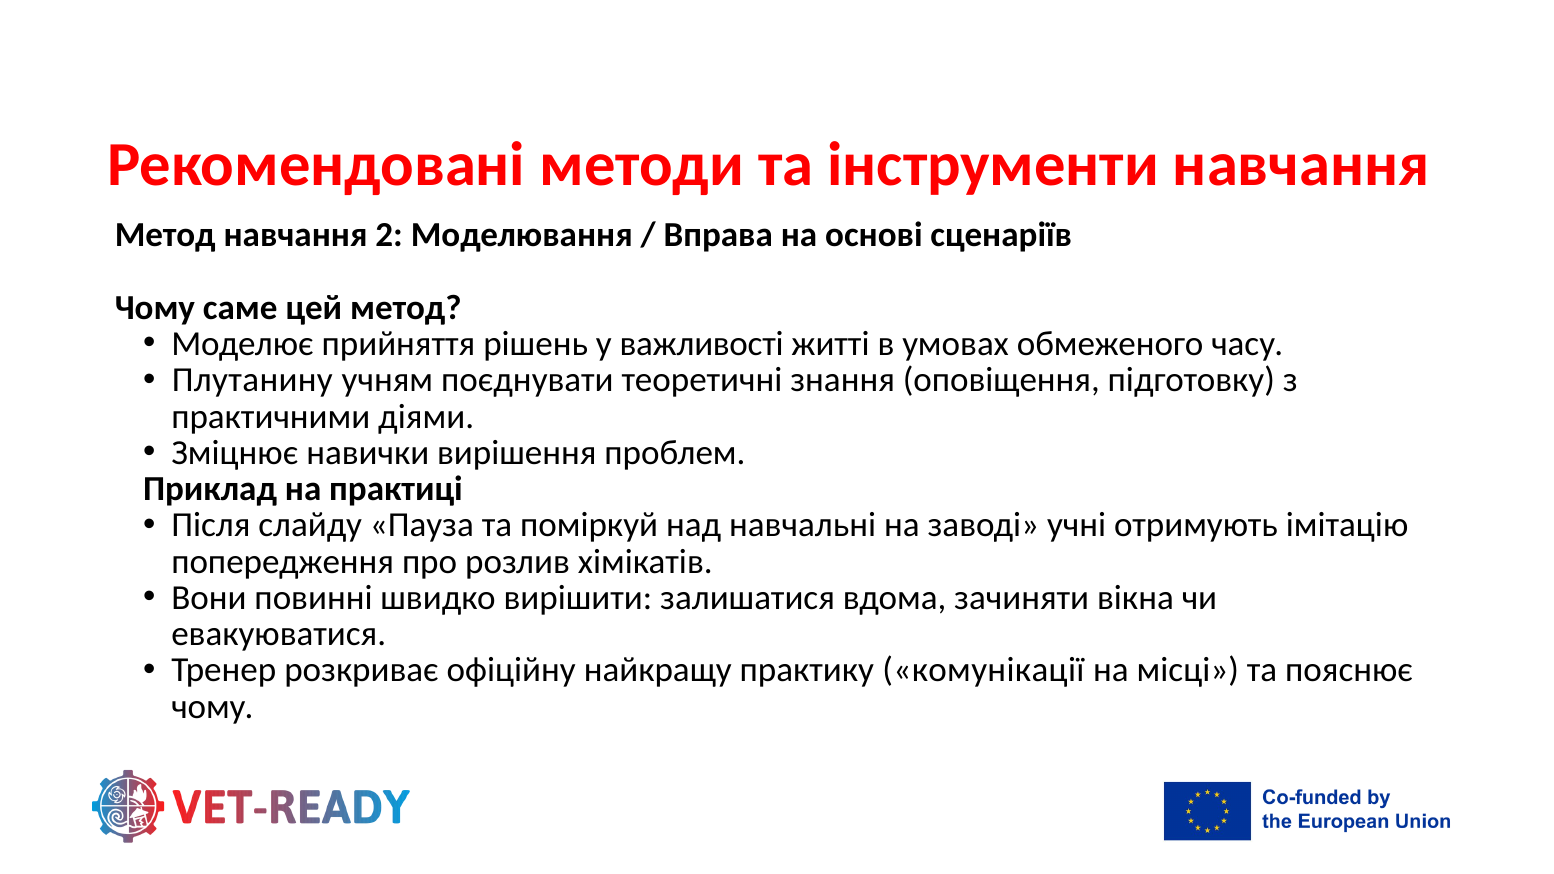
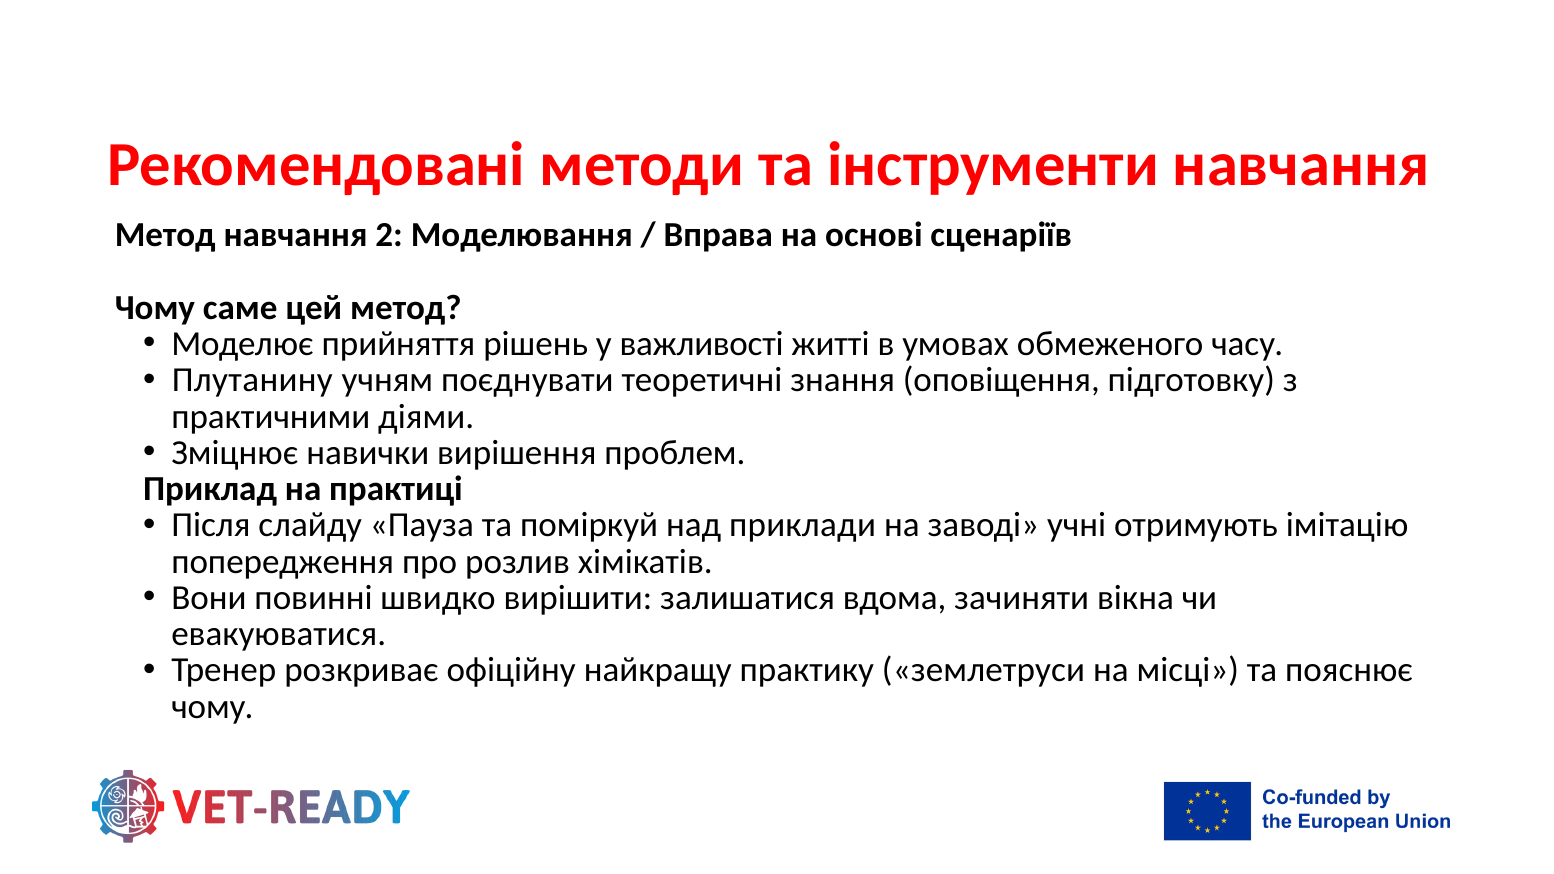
навчальні: навчальні -> приклади (803, 525)
комунікації: комунікації -> землетруси (984, 670)
